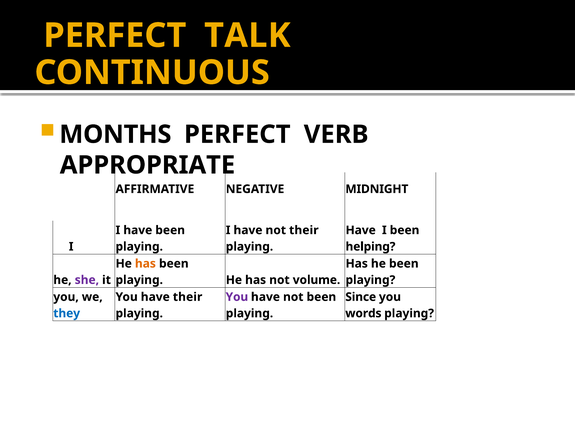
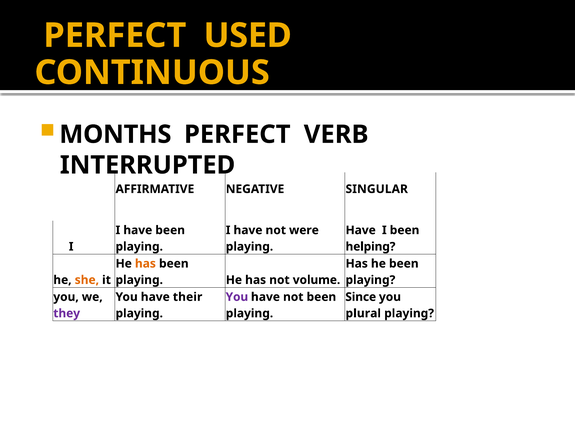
TALK: TALK -> USED (248, 36)
APPROPRIATE: APPROPRIATE -> INTERRUPTED (148, 165)
MIDNIGHT: MIDNIGHT -> SINGULAR (377, 189)
not their: their -> were (304, 230)
she colour: purple -> orange (87, 280)
they colour: blue -> purple (67, 314)
words: words -> plural (363, 314)
